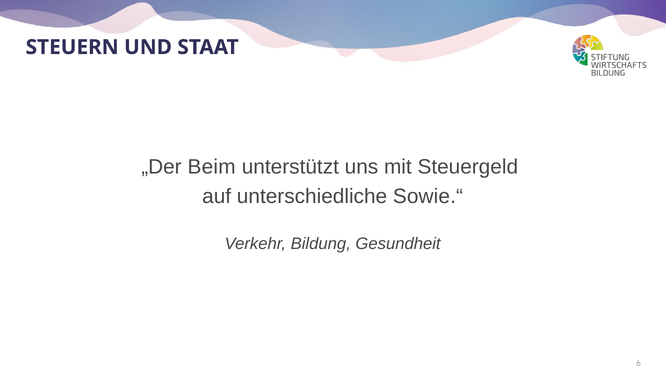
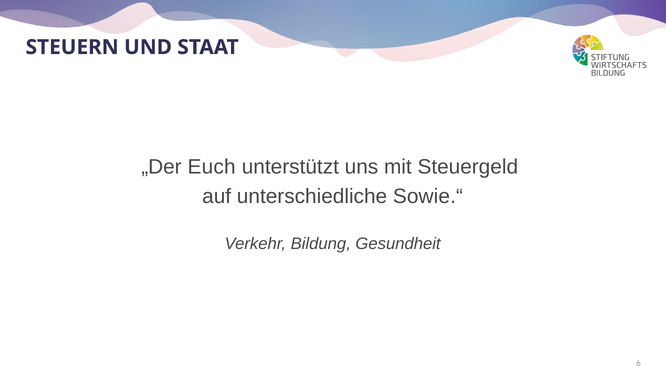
Beim: Beim -> Euch (212, 167)
